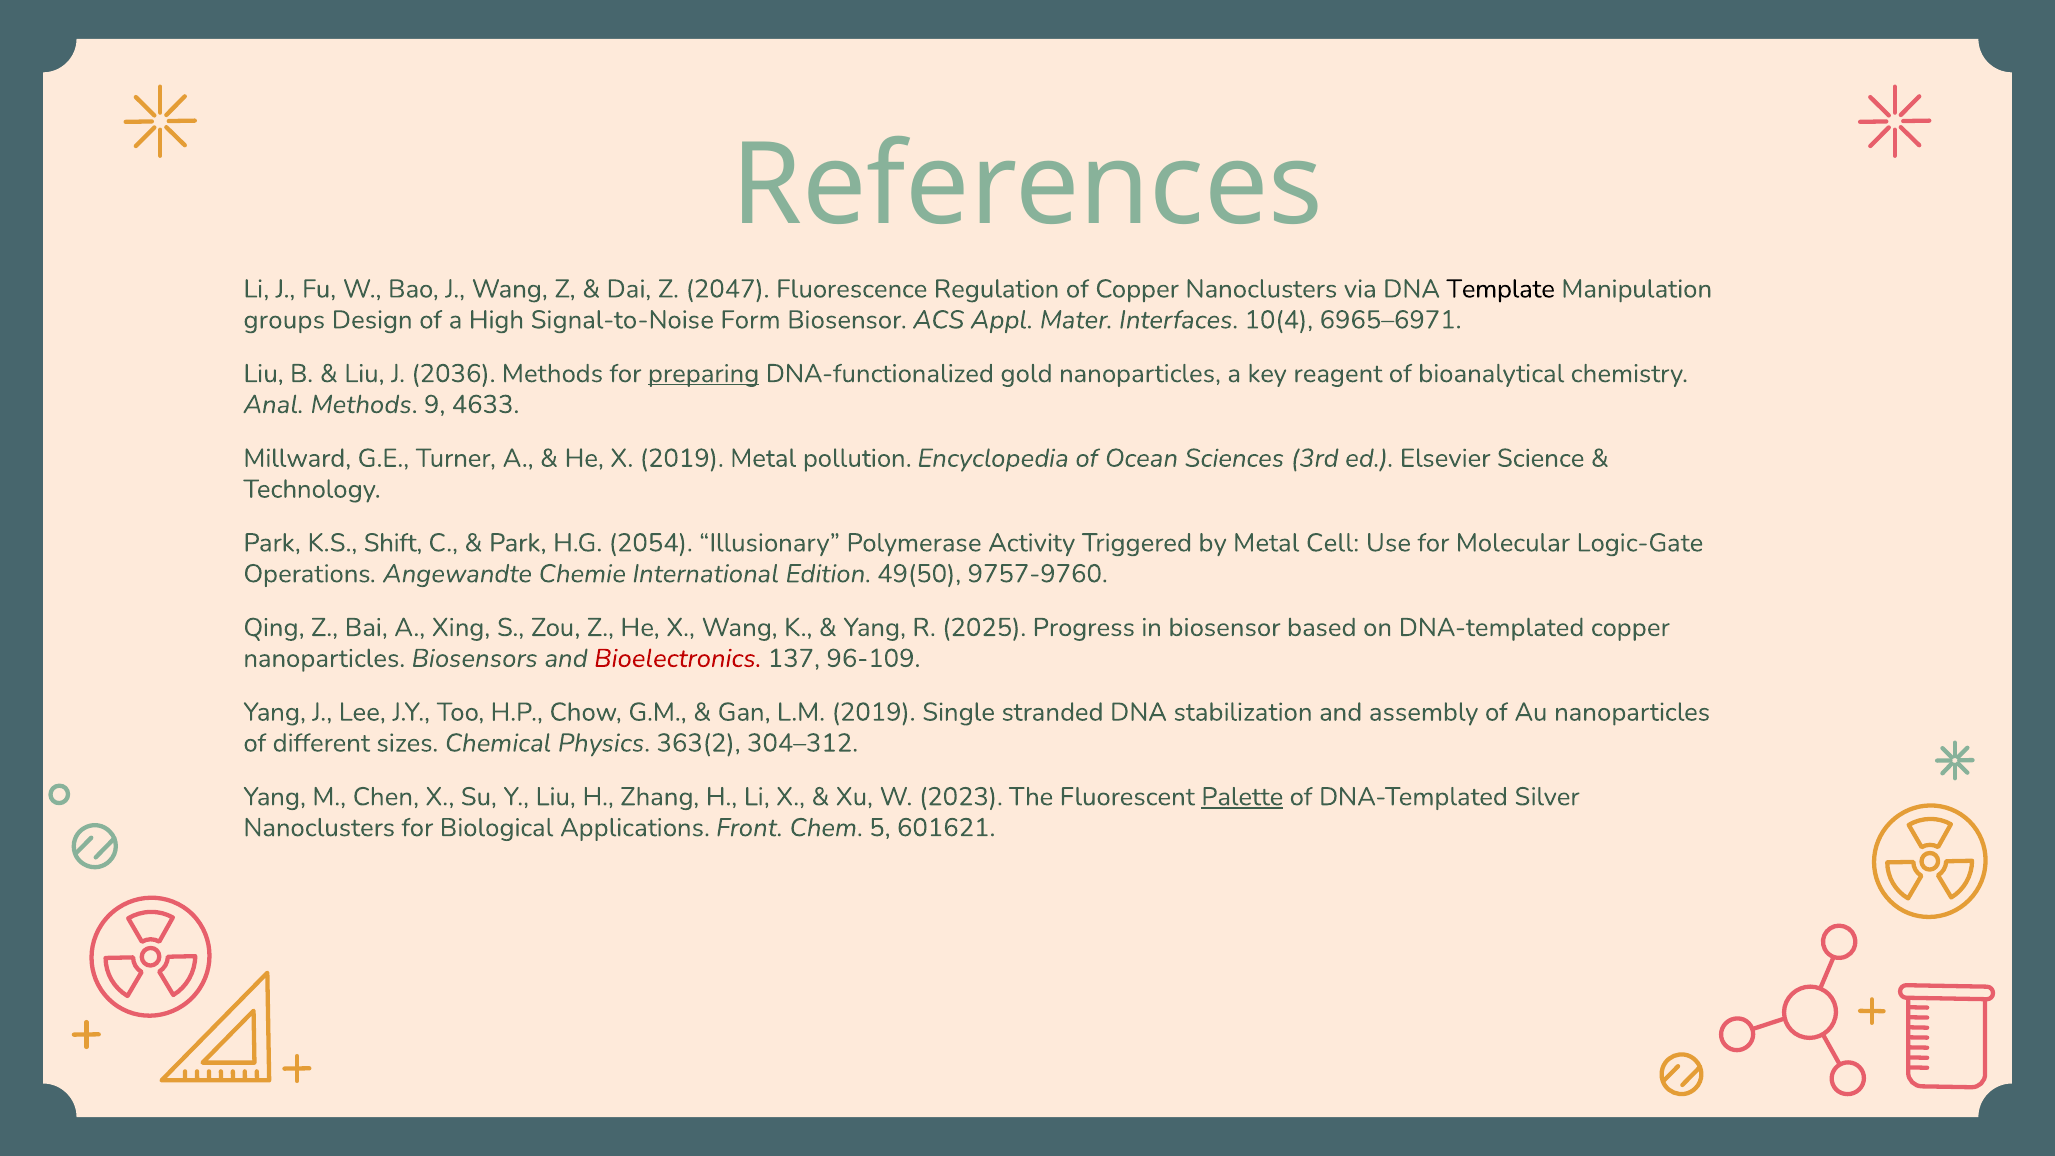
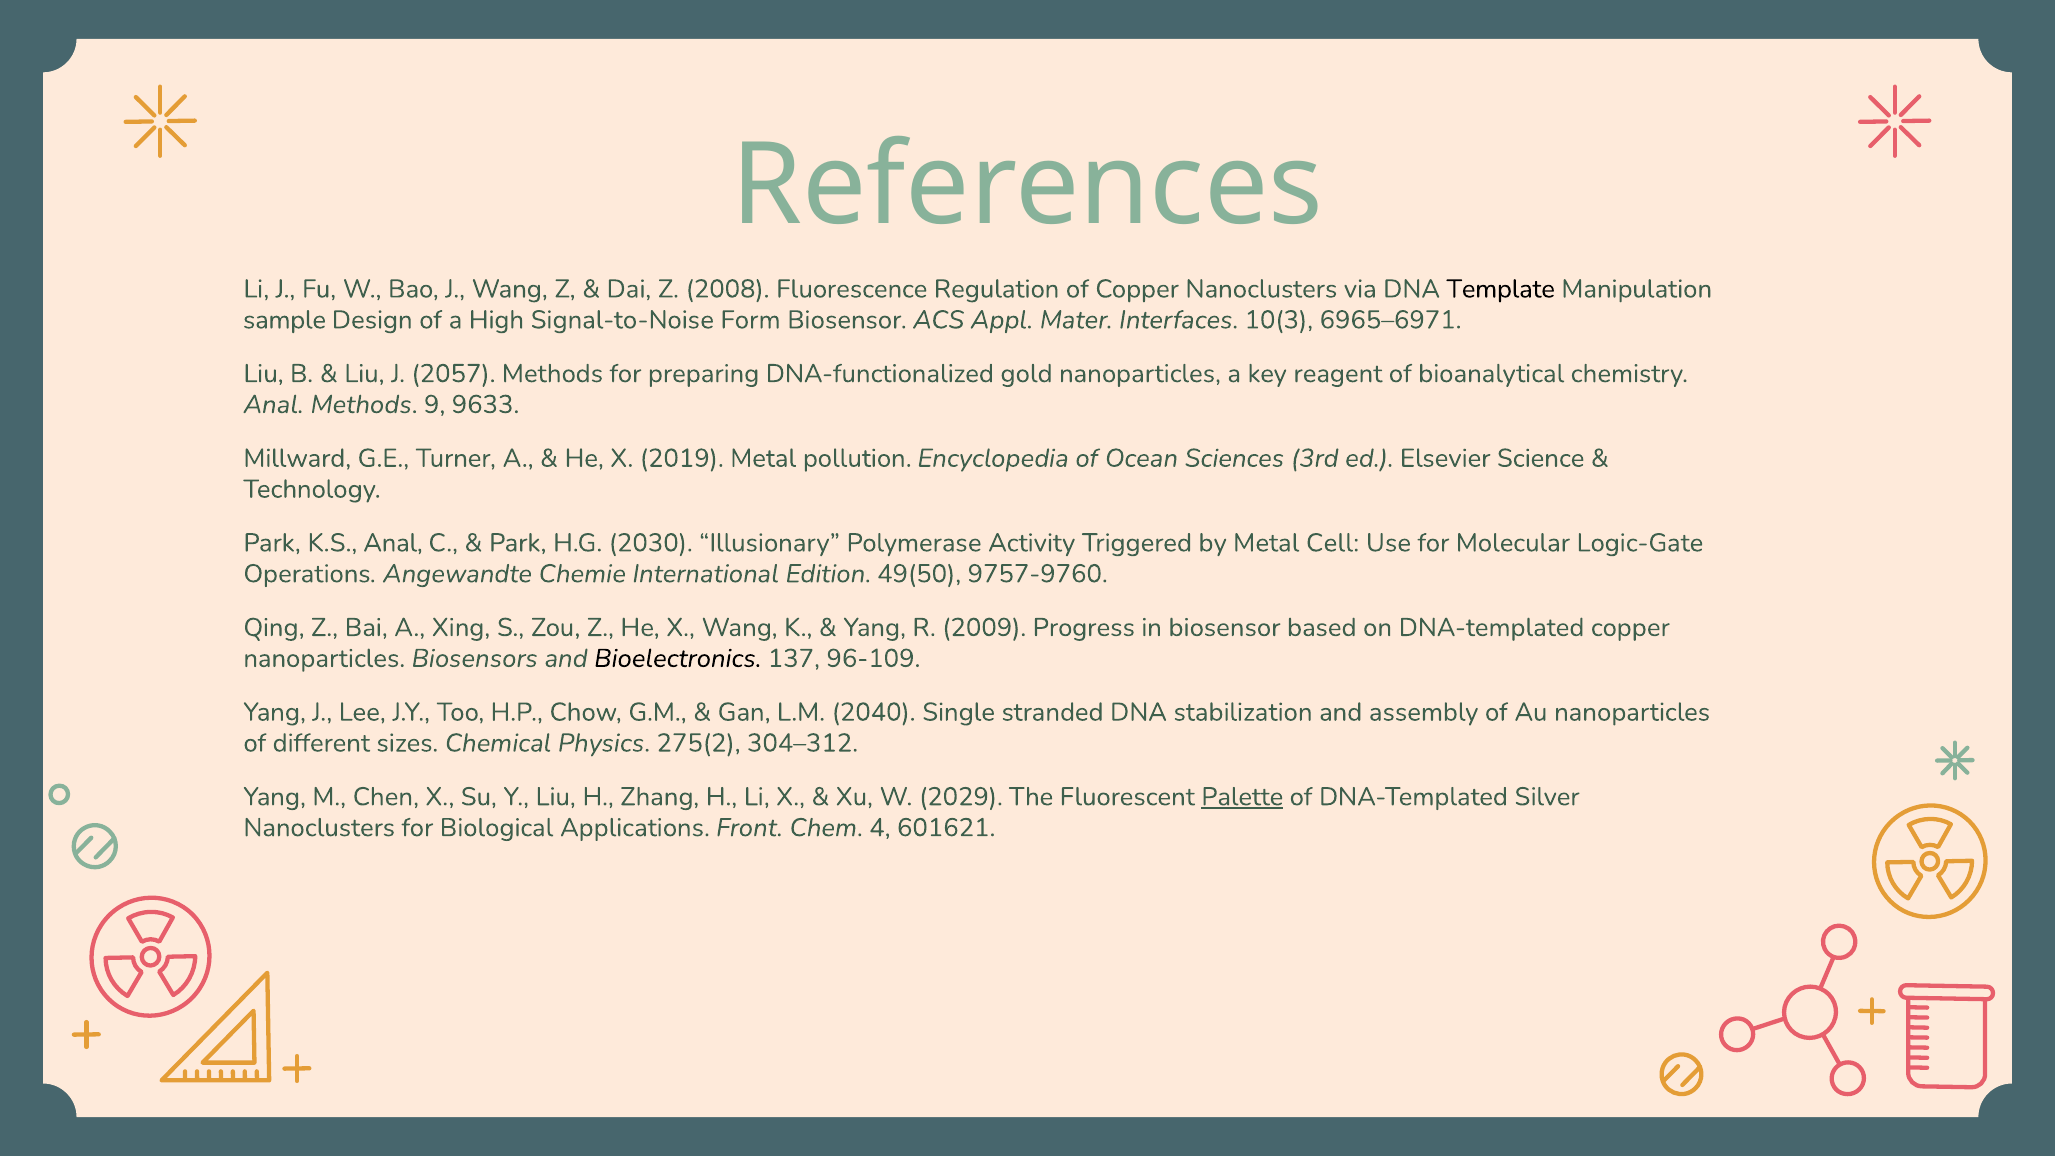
2047: 2047 -> 2008 (728, 289)
groups: groups -> sample (285, 320)
10(4: 10(4 -> 10(3 (1279, 320)
2036: 2036 -> 2057 (453, 374)
preparing underline: present -> none (704, 374)
4633: 4633 -> 9633 (486, 405)
K.S Shift: Shift -> Anal (393, 543)
2054: 2054 -> 2030 (651, 543)
2025: 2025 -> 2009 (984, 628)
Bioelectronics colour: red -> black (678, 658)
L.M 2019: 2019 -> 2040 (874, 712)
363(2: 363(2 -> 275(2 (698, 743)
2023: 2023 -> 2029 (961, 797)
5: 5 -> 4 (880, 828)
